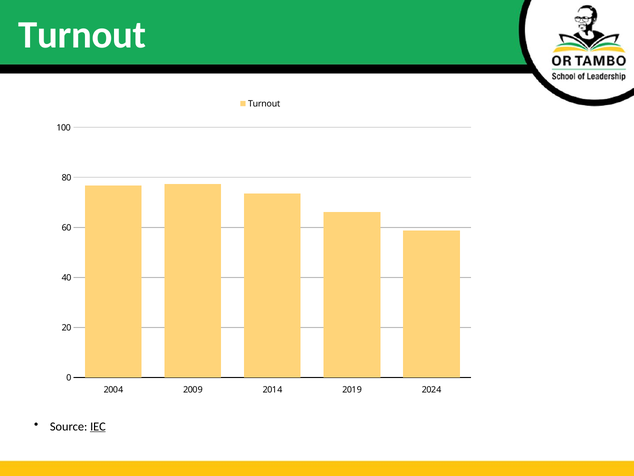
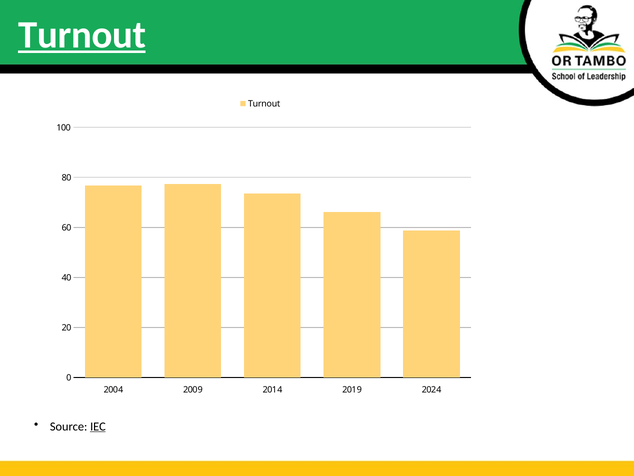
Turnout underline: none -> present (82, 35)
